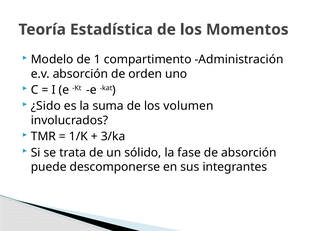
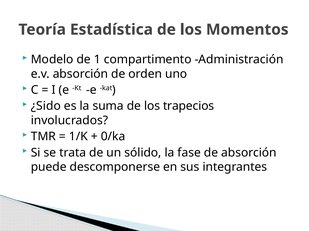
volumen: volumen -> trapecios (189, 106)
3/ka: 3/ka -> 0/ka (113, 137)
